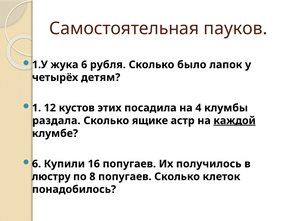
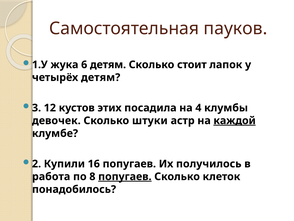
6 рубля: рубля -> детям (108, 65)
было: было -> стоит (192, 65)
1: 1 -> 3 (37, 108)
раздала: раздала -> девочек (56, 120)
ящике: ящике -> штуки (150, 120)
6: 6 -> 2 (37, 163)
люстру: люстру -> работа (51, 176)
попугаев underline: none -> present (125, 176)
